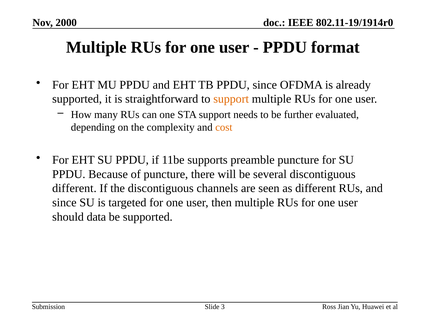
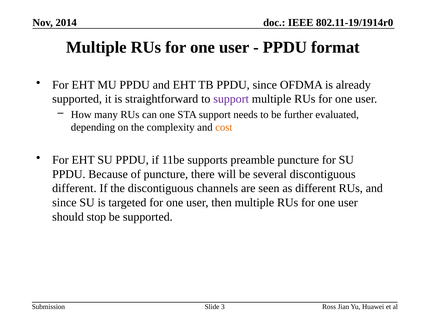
2000: 2000 -> 2014 (66, 23)
support colour: orange -> purple (231, 99)
data: data -> stop (96, 216)
